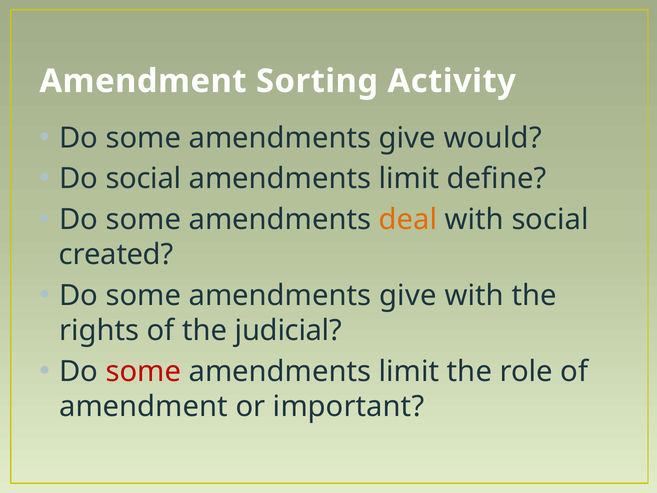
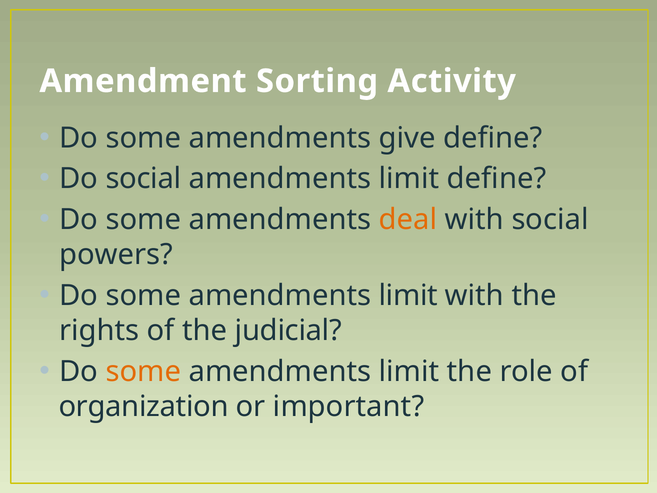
give would: would -> define (493, 138)
created: created -> powers (116, 255)
give: give -> limit (408, 296)
some colour: red -> orange (143, 372)
amendment: amendment -> organization (144, 407)
